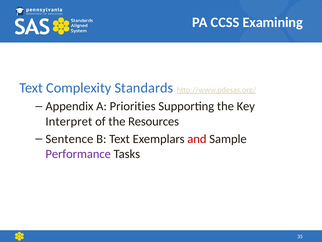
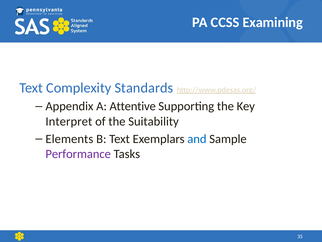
Priorities: Priorities -> Attentive (133, 106)
Resources: Resources -> Suitability (153, 121)
Sentence: Sentence -> Elements (69, 139)
and colour: red -> blue (197, 139)
